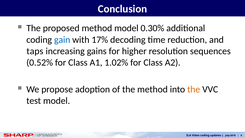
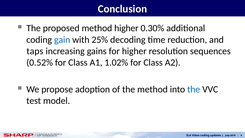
method model: model -> higher (126, 28)
17%: 17% -> 25% (100, 40)
the colour: orange -> blue (194, 89)
